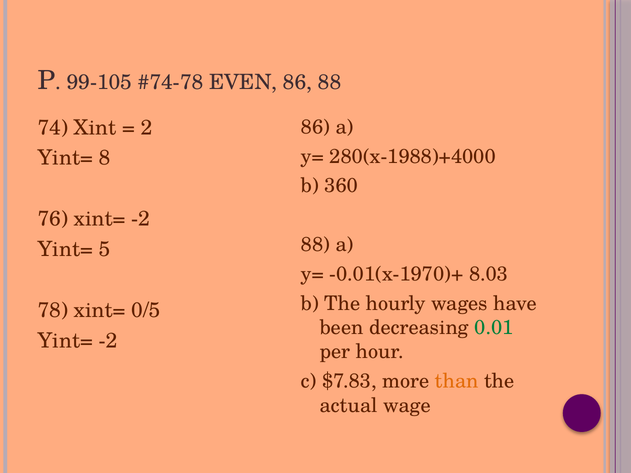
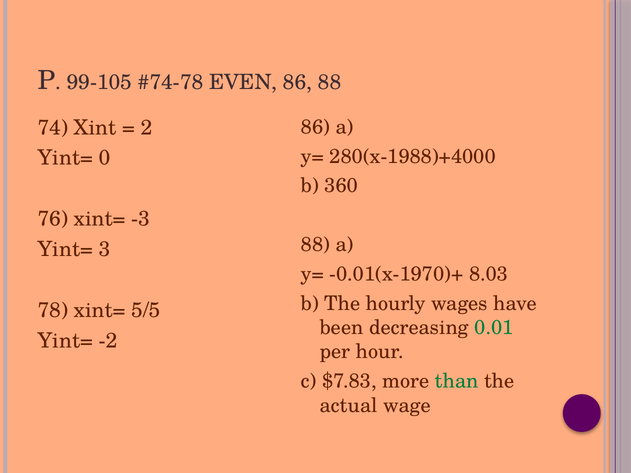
8: 8 -> 0 (105, 158)
xint= -2: -2 -> -3 (141, 219)
5: 5 -> 3 (105, 250)
0/5: 0/5 -> 5/5 (146, 311)
than colour: orange -> green (457, 381)
